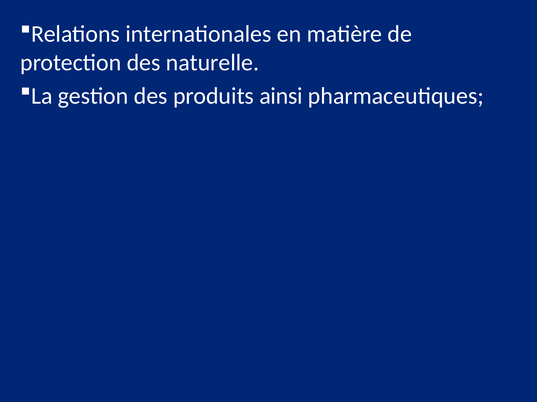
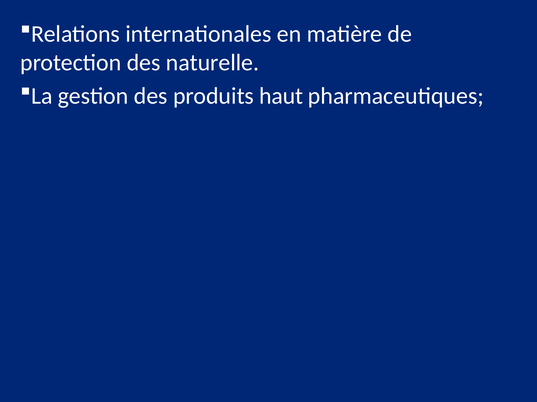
ainsi: ainsi -> haut (281, 96)
